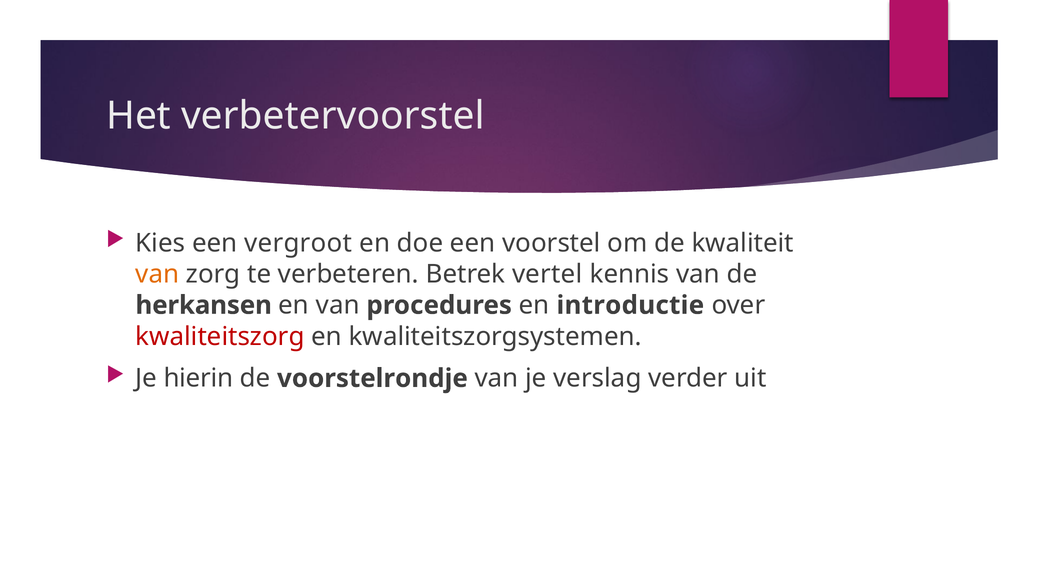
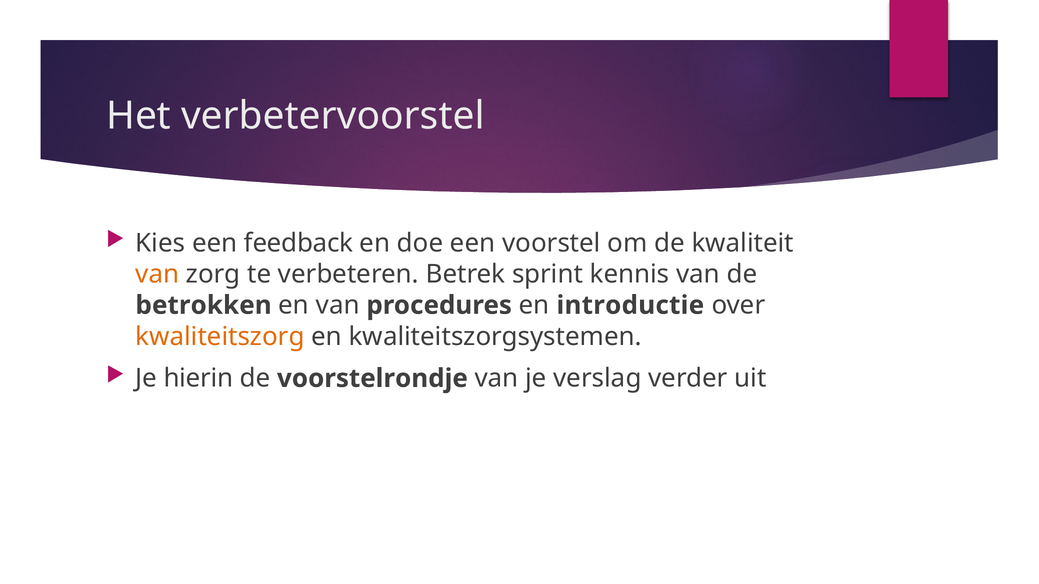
vergroot: vergroot -> feedback (299, 243)
vertel: vertel -> sprint (547, 274)
herkansen: herkansen -> betrokken (204, 306)
kwaliteitszorg colour: red -> orange (220, 337)
